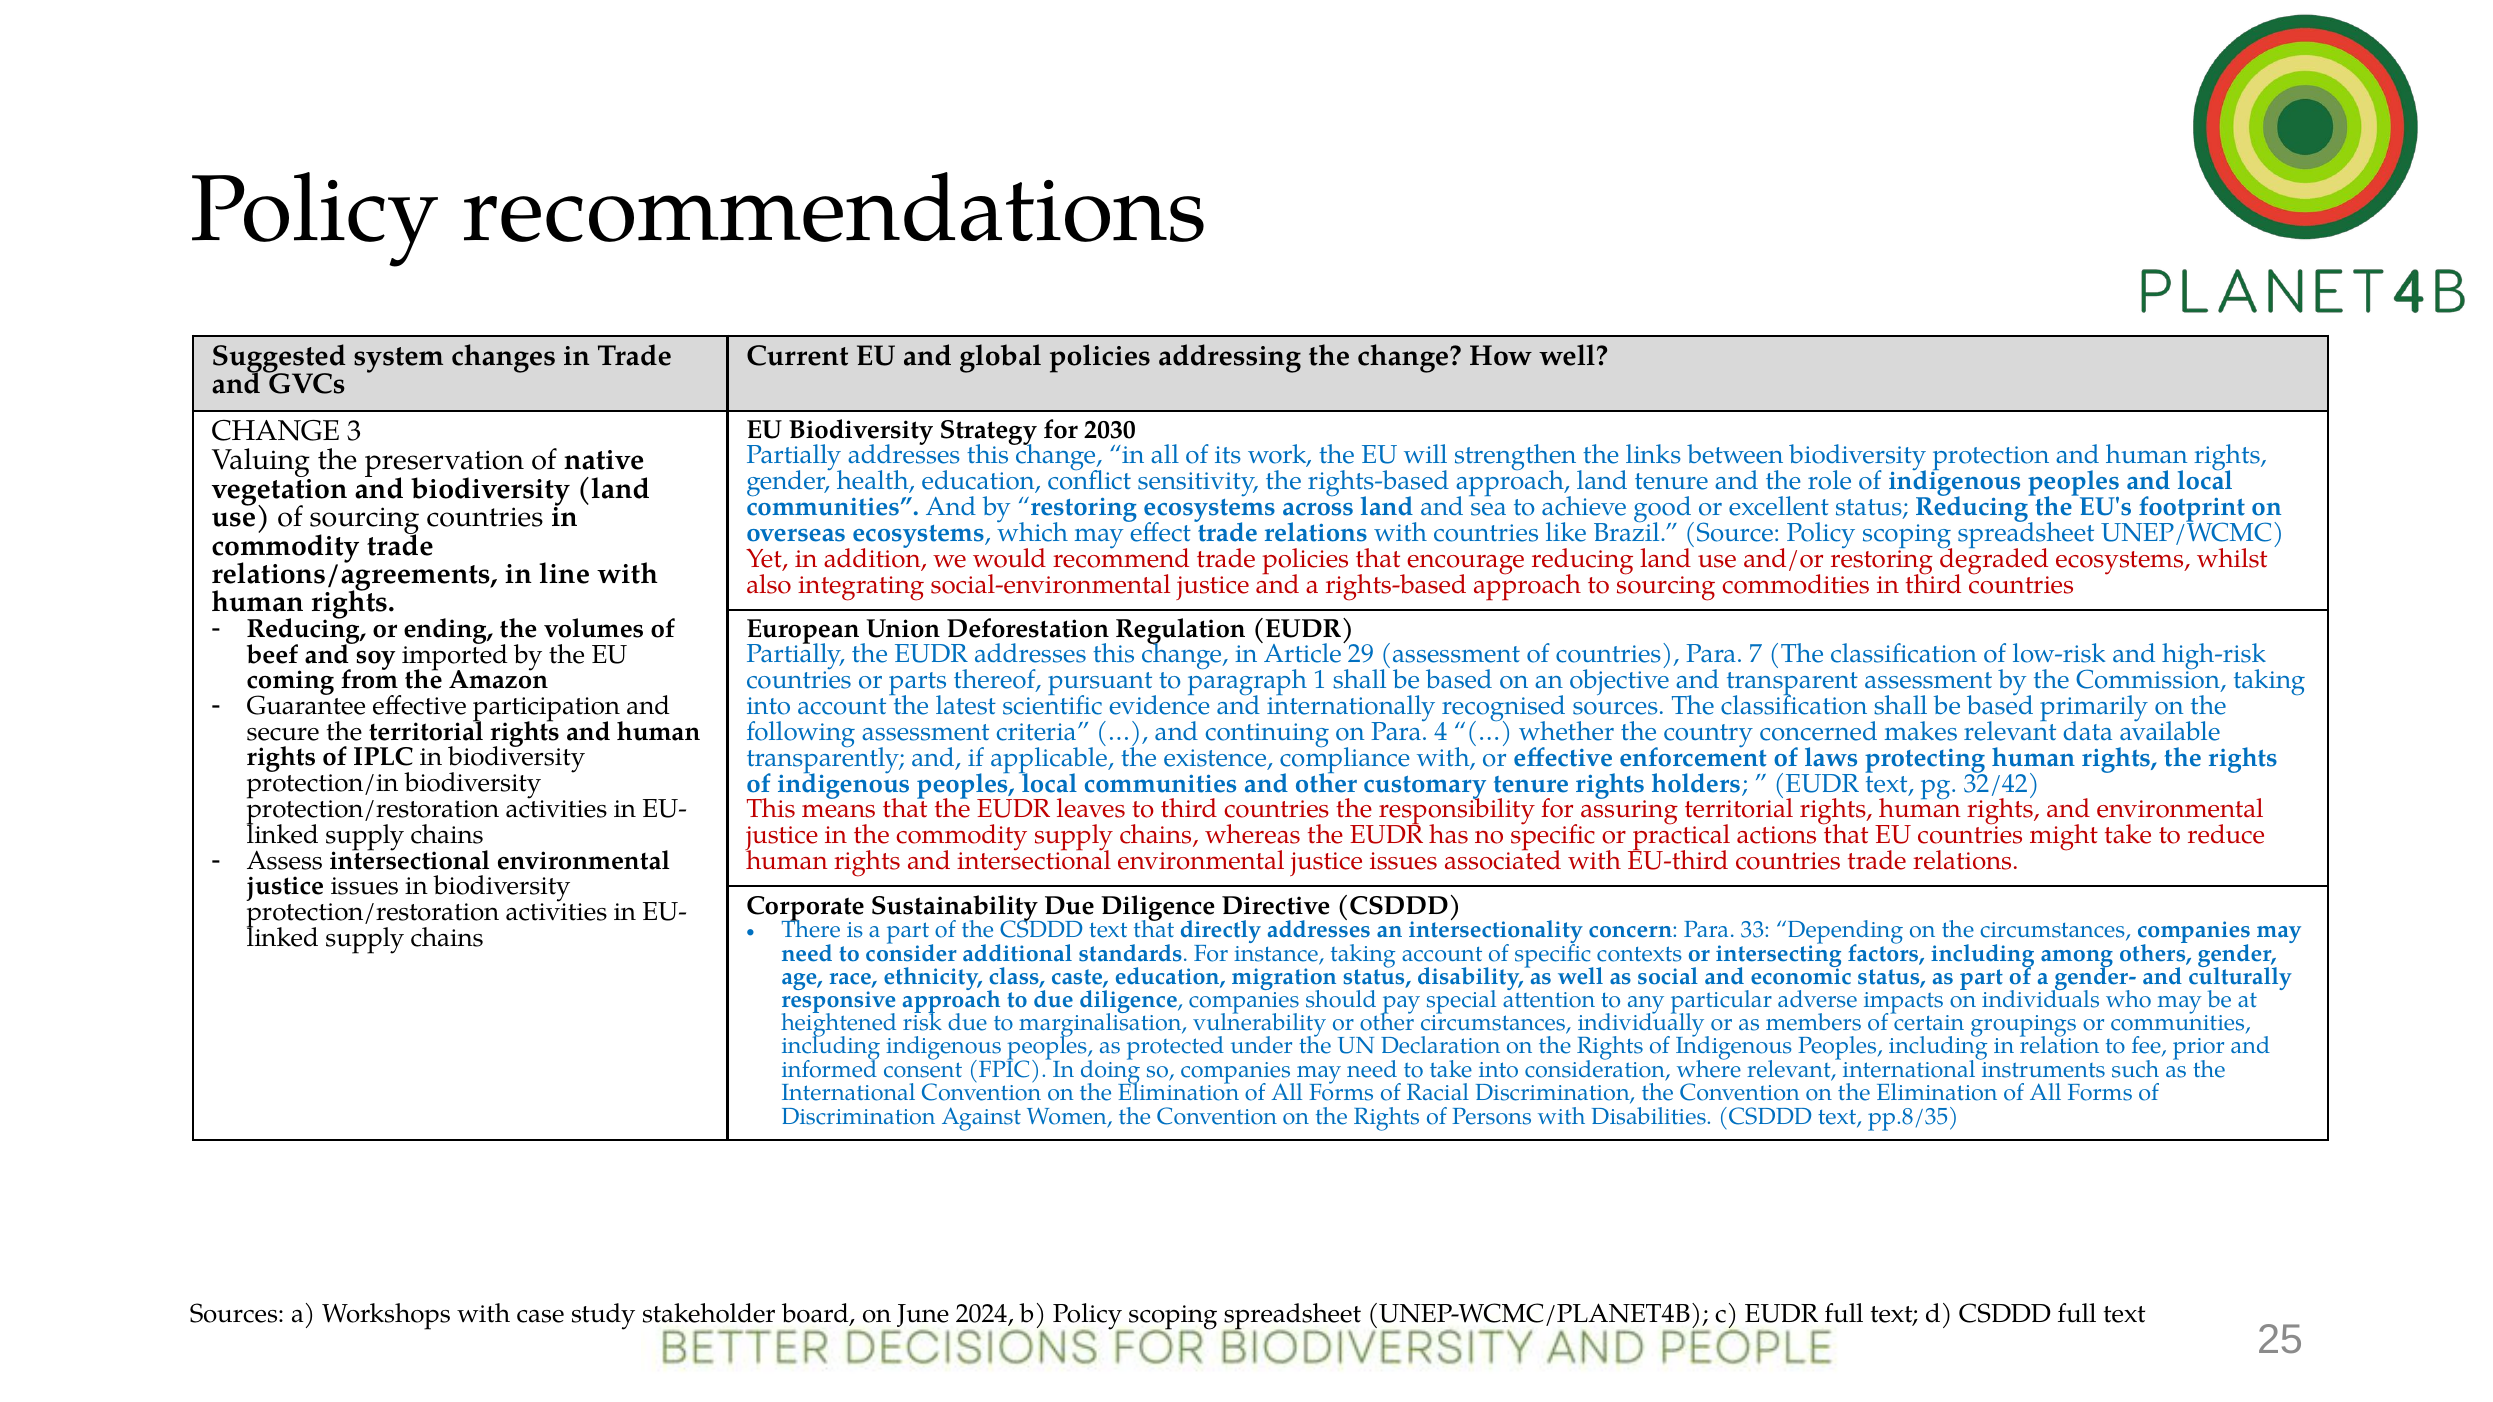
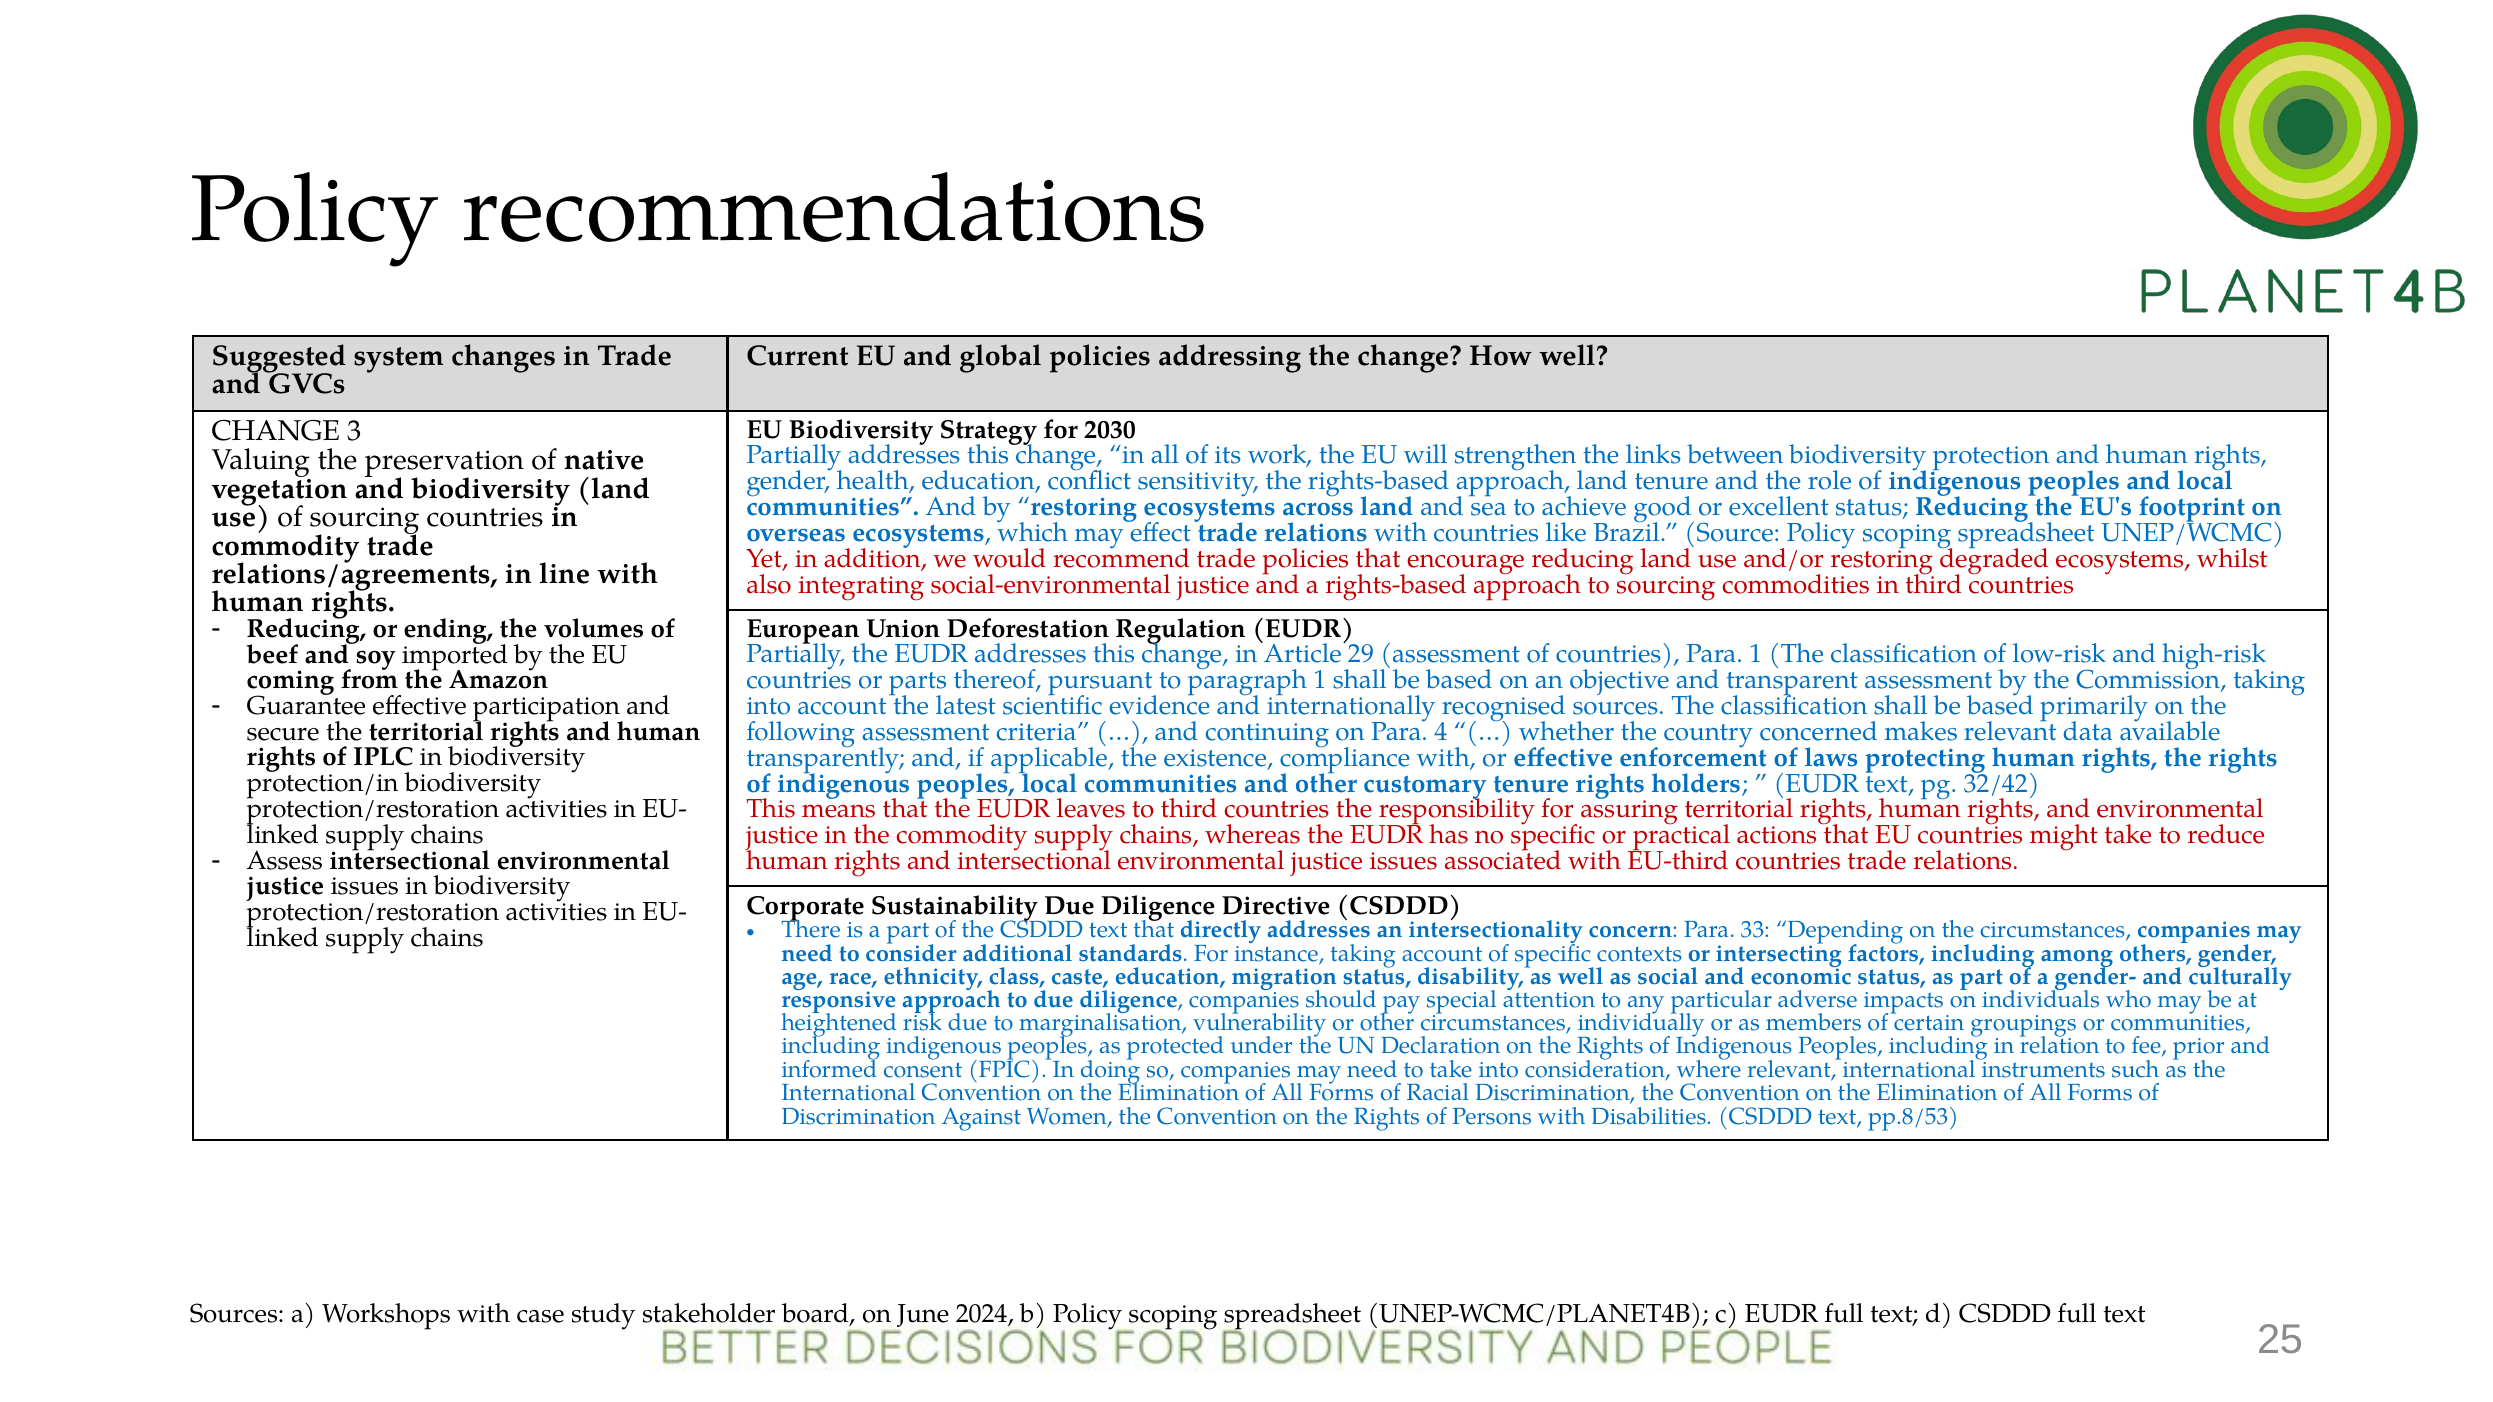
Para 7: 7 -> 1 (1756, 655)
pp.8/35: pp.8/35 -> pp.8/53 (1913, 1117)
